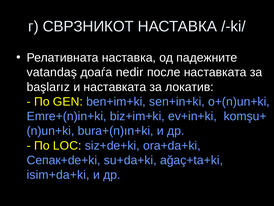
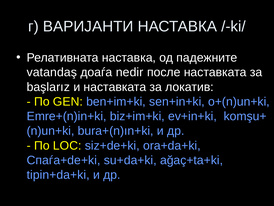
СВРЗНИКОТ: СВРЗНИКОТ -> ВАРИЈАНТИ (88, 26)
Сепак+de+ki: Сепак+de+ki -> Спаѓа+de+ki (64, 160)
isim+da+ki: isim+da+ki -> tipin+da+ki (58, 175)
